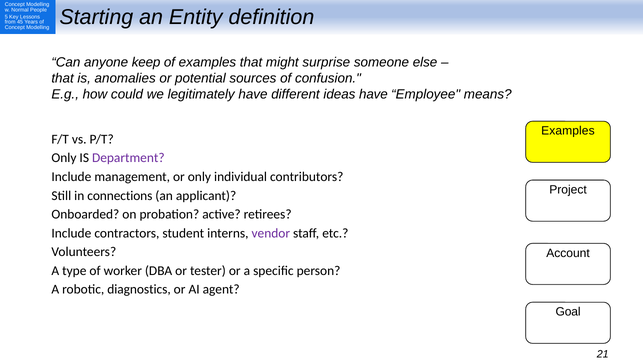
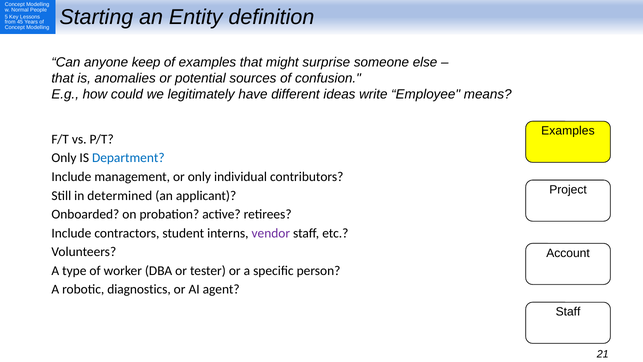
ideas have: have -> write (373, 94)
Department colour: purple -> blue (128, 158)
connections: connections -> determined (120, 195)
Goal: Goal -> Staff (568, 312)
